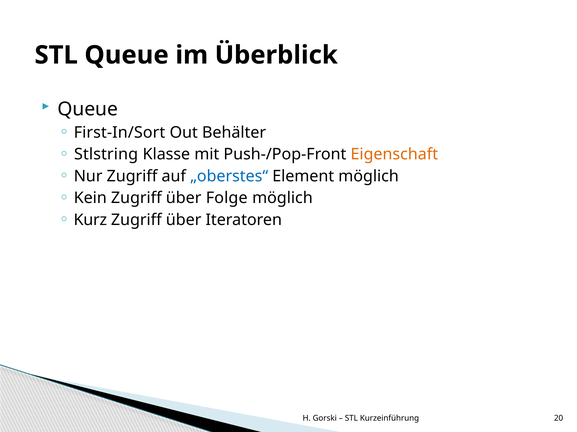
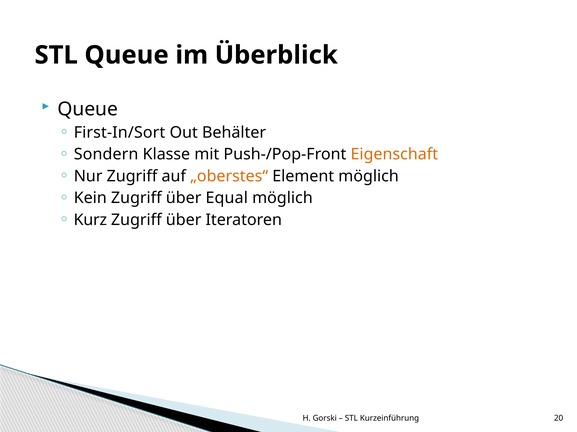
Stlstring: Stlstring -> Sondern (106, 155)
„oberstes“ colour: blue -> orange (229, 176)
Folge: Folge -> Equal (227, 198)
